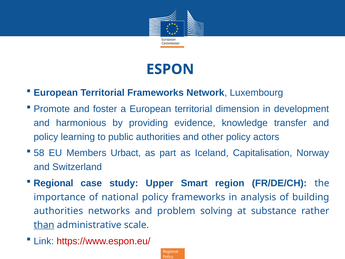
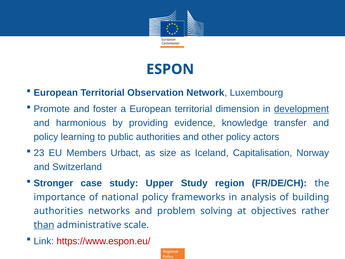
Territorial Frameworks: Frameworks -> Observation (155, 93)
development underline: none -> present (301, 109)
58: 58 -> 23 (39, 153)
part: part -> size (168, 153)
Regional: Regional -> Stronger (53, 183)
Upper Smart: Smart -> Study (194, 183)
substance: substance -> objectives (274, 211)
